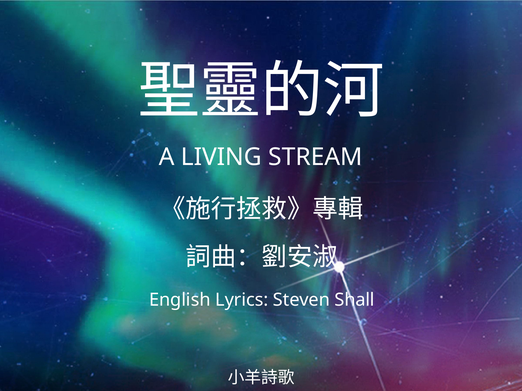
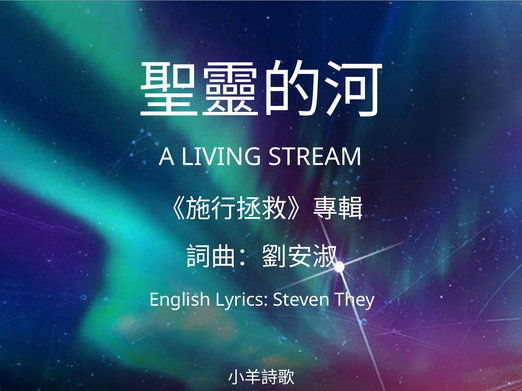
Shall: Shall -> They (355, 300)
